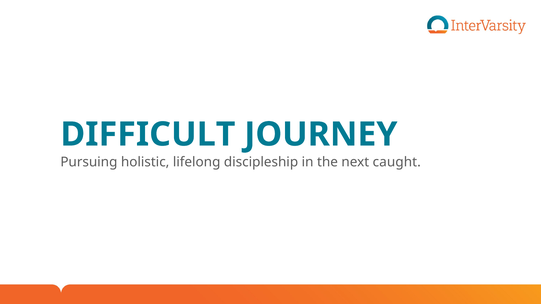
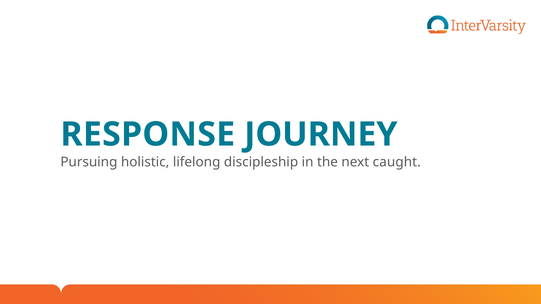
DIFFICULT: DIFFICULT -> RESPONSE (148, 135)
